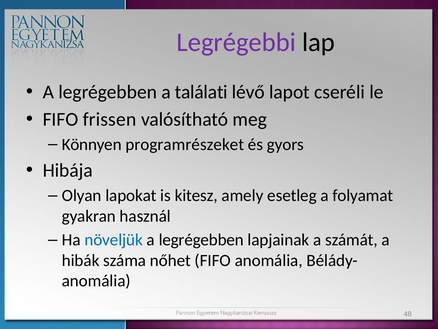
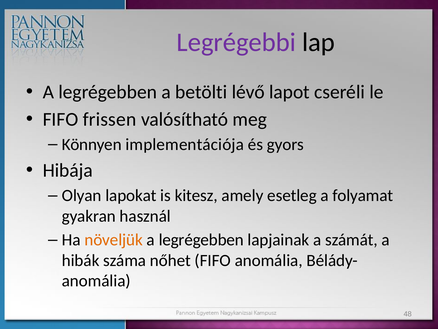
találati: találati -> betölti (201, 92)
programrészeket: programrészeket -> implementációja (185, 144)
növeljük colour: blue -> orange (114, 240)
